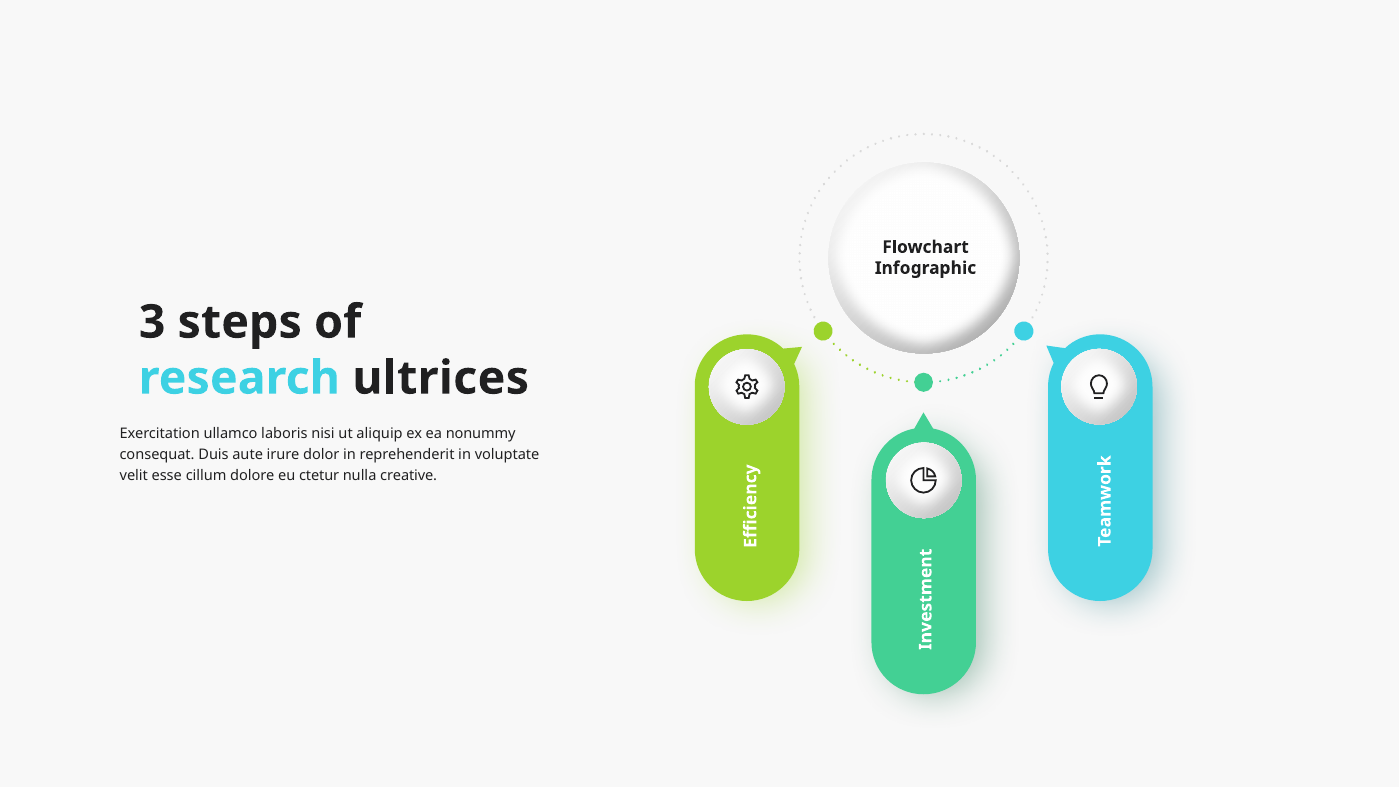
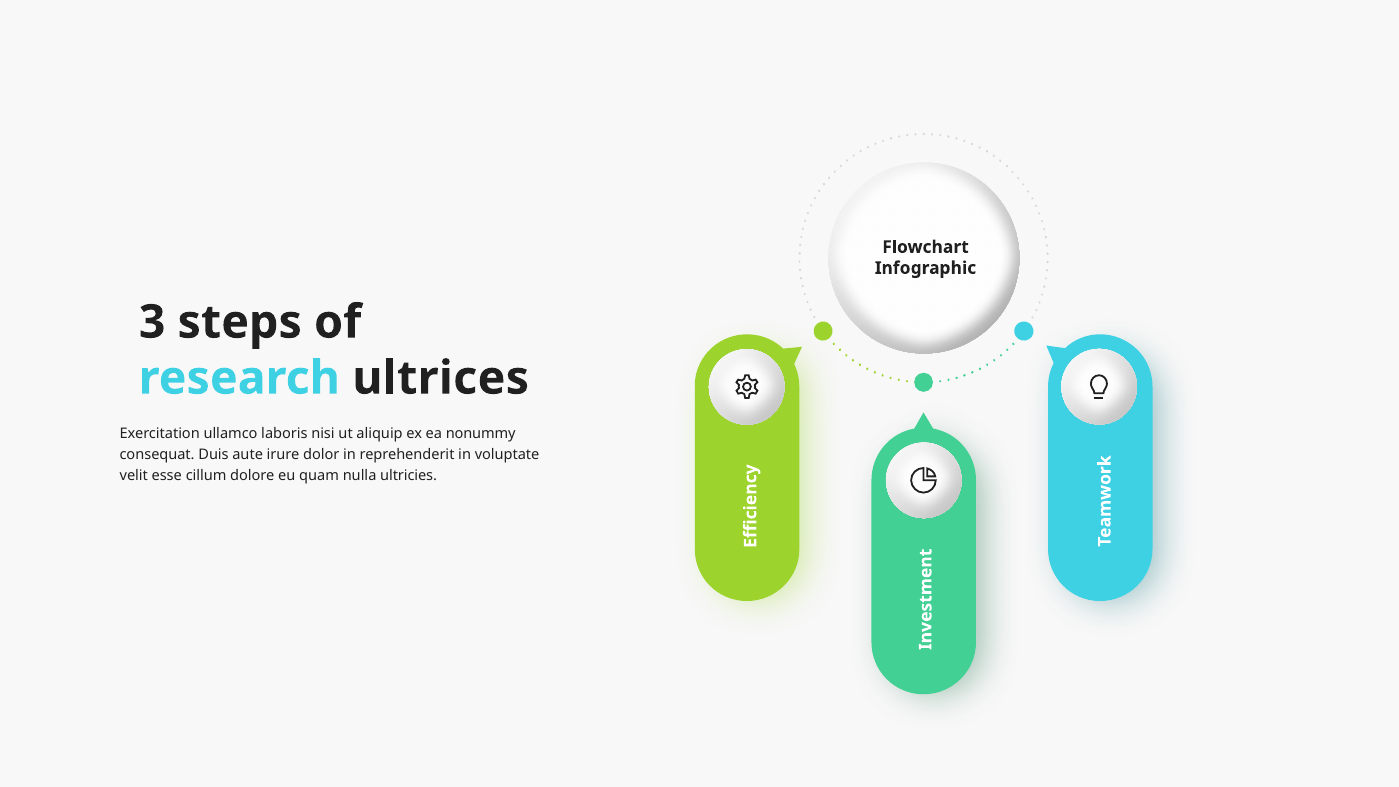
ctetur: ctetur -> quam (319, 475)
creative: creative -> ultricies (409, 475)
